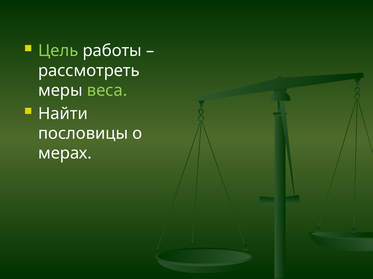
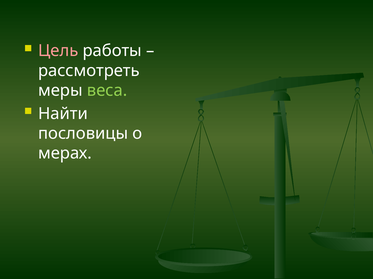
Цель colour: light green -> pink (58, 51)
